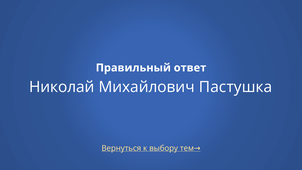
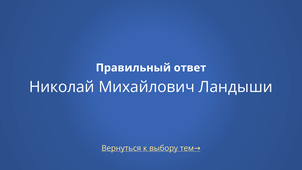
Пастушка: Пастушка -> Ландыши (236, 87)
